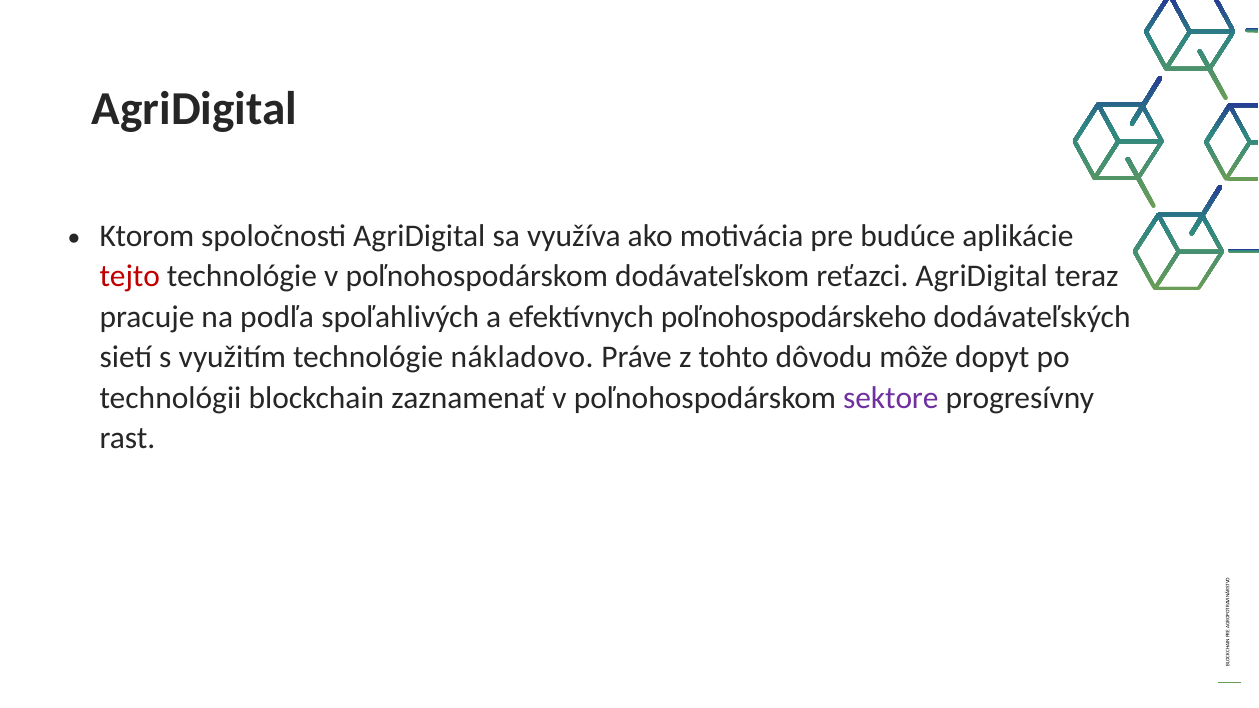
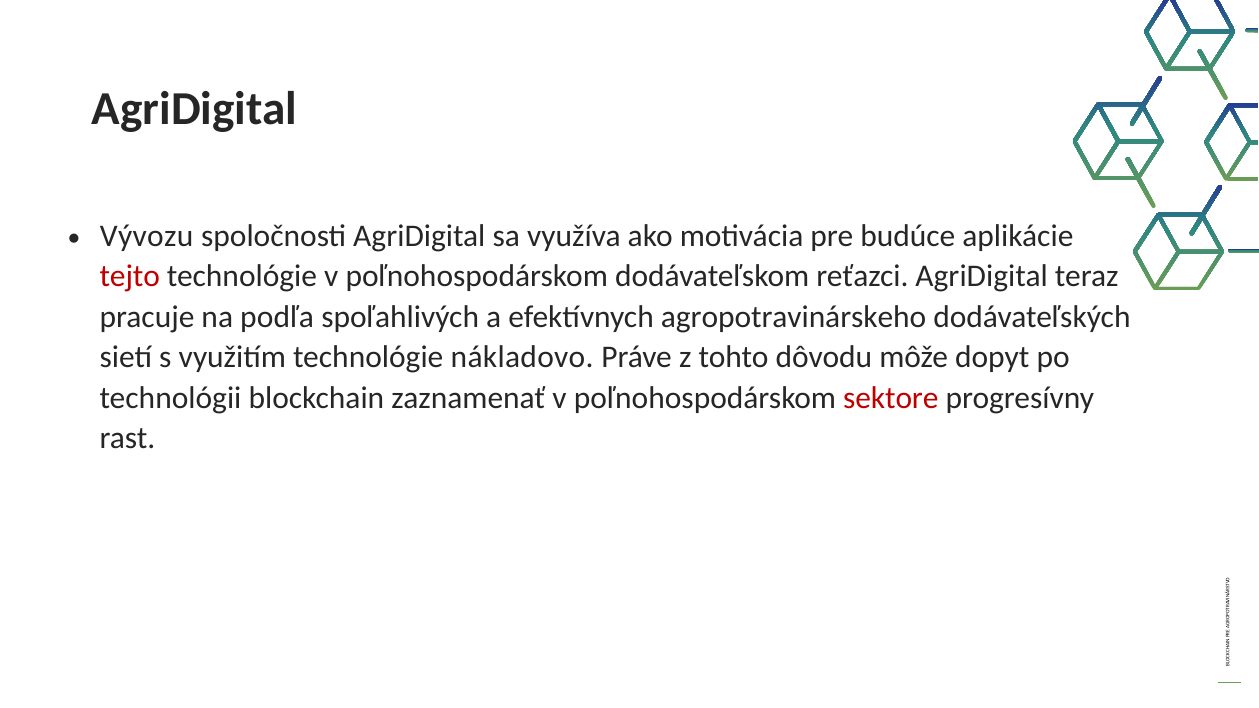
Ktorom: Ktorom -> Vývozu (147, 236)
poľnohospodárskeho: poľnohospodárskeho -> agropotravinárskeho (794, 317)
sektore colour: purple -> red (891, 398)
